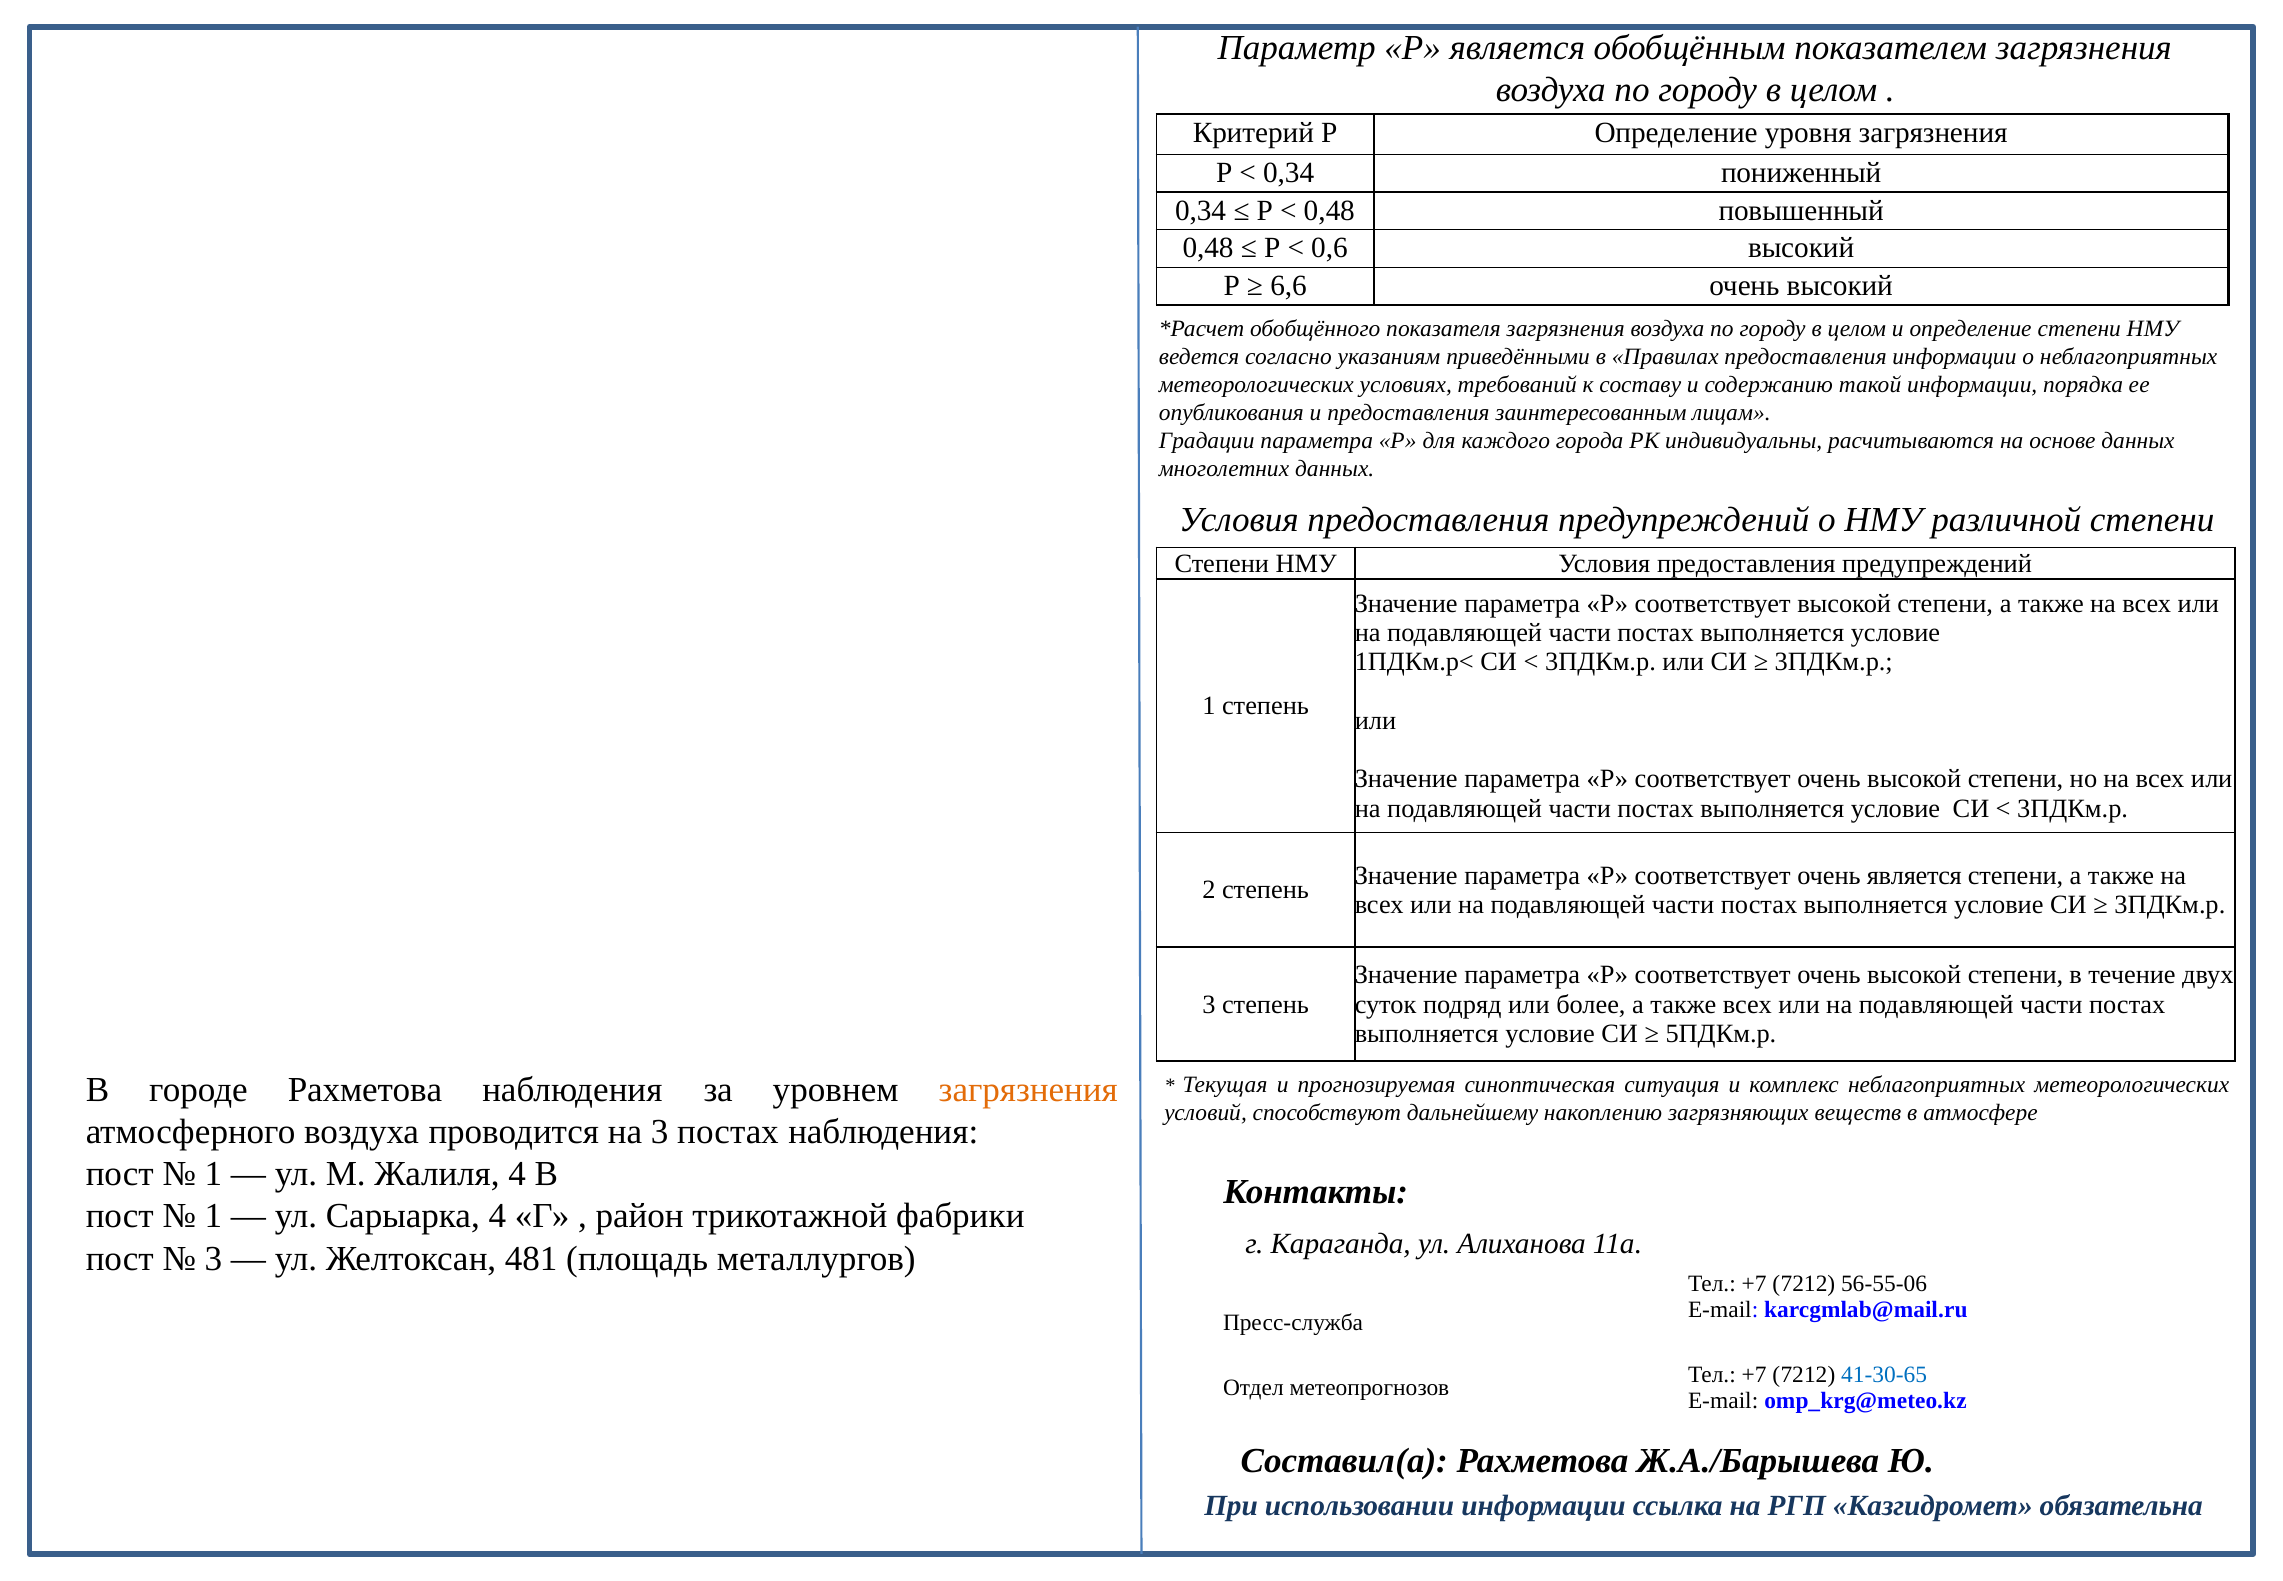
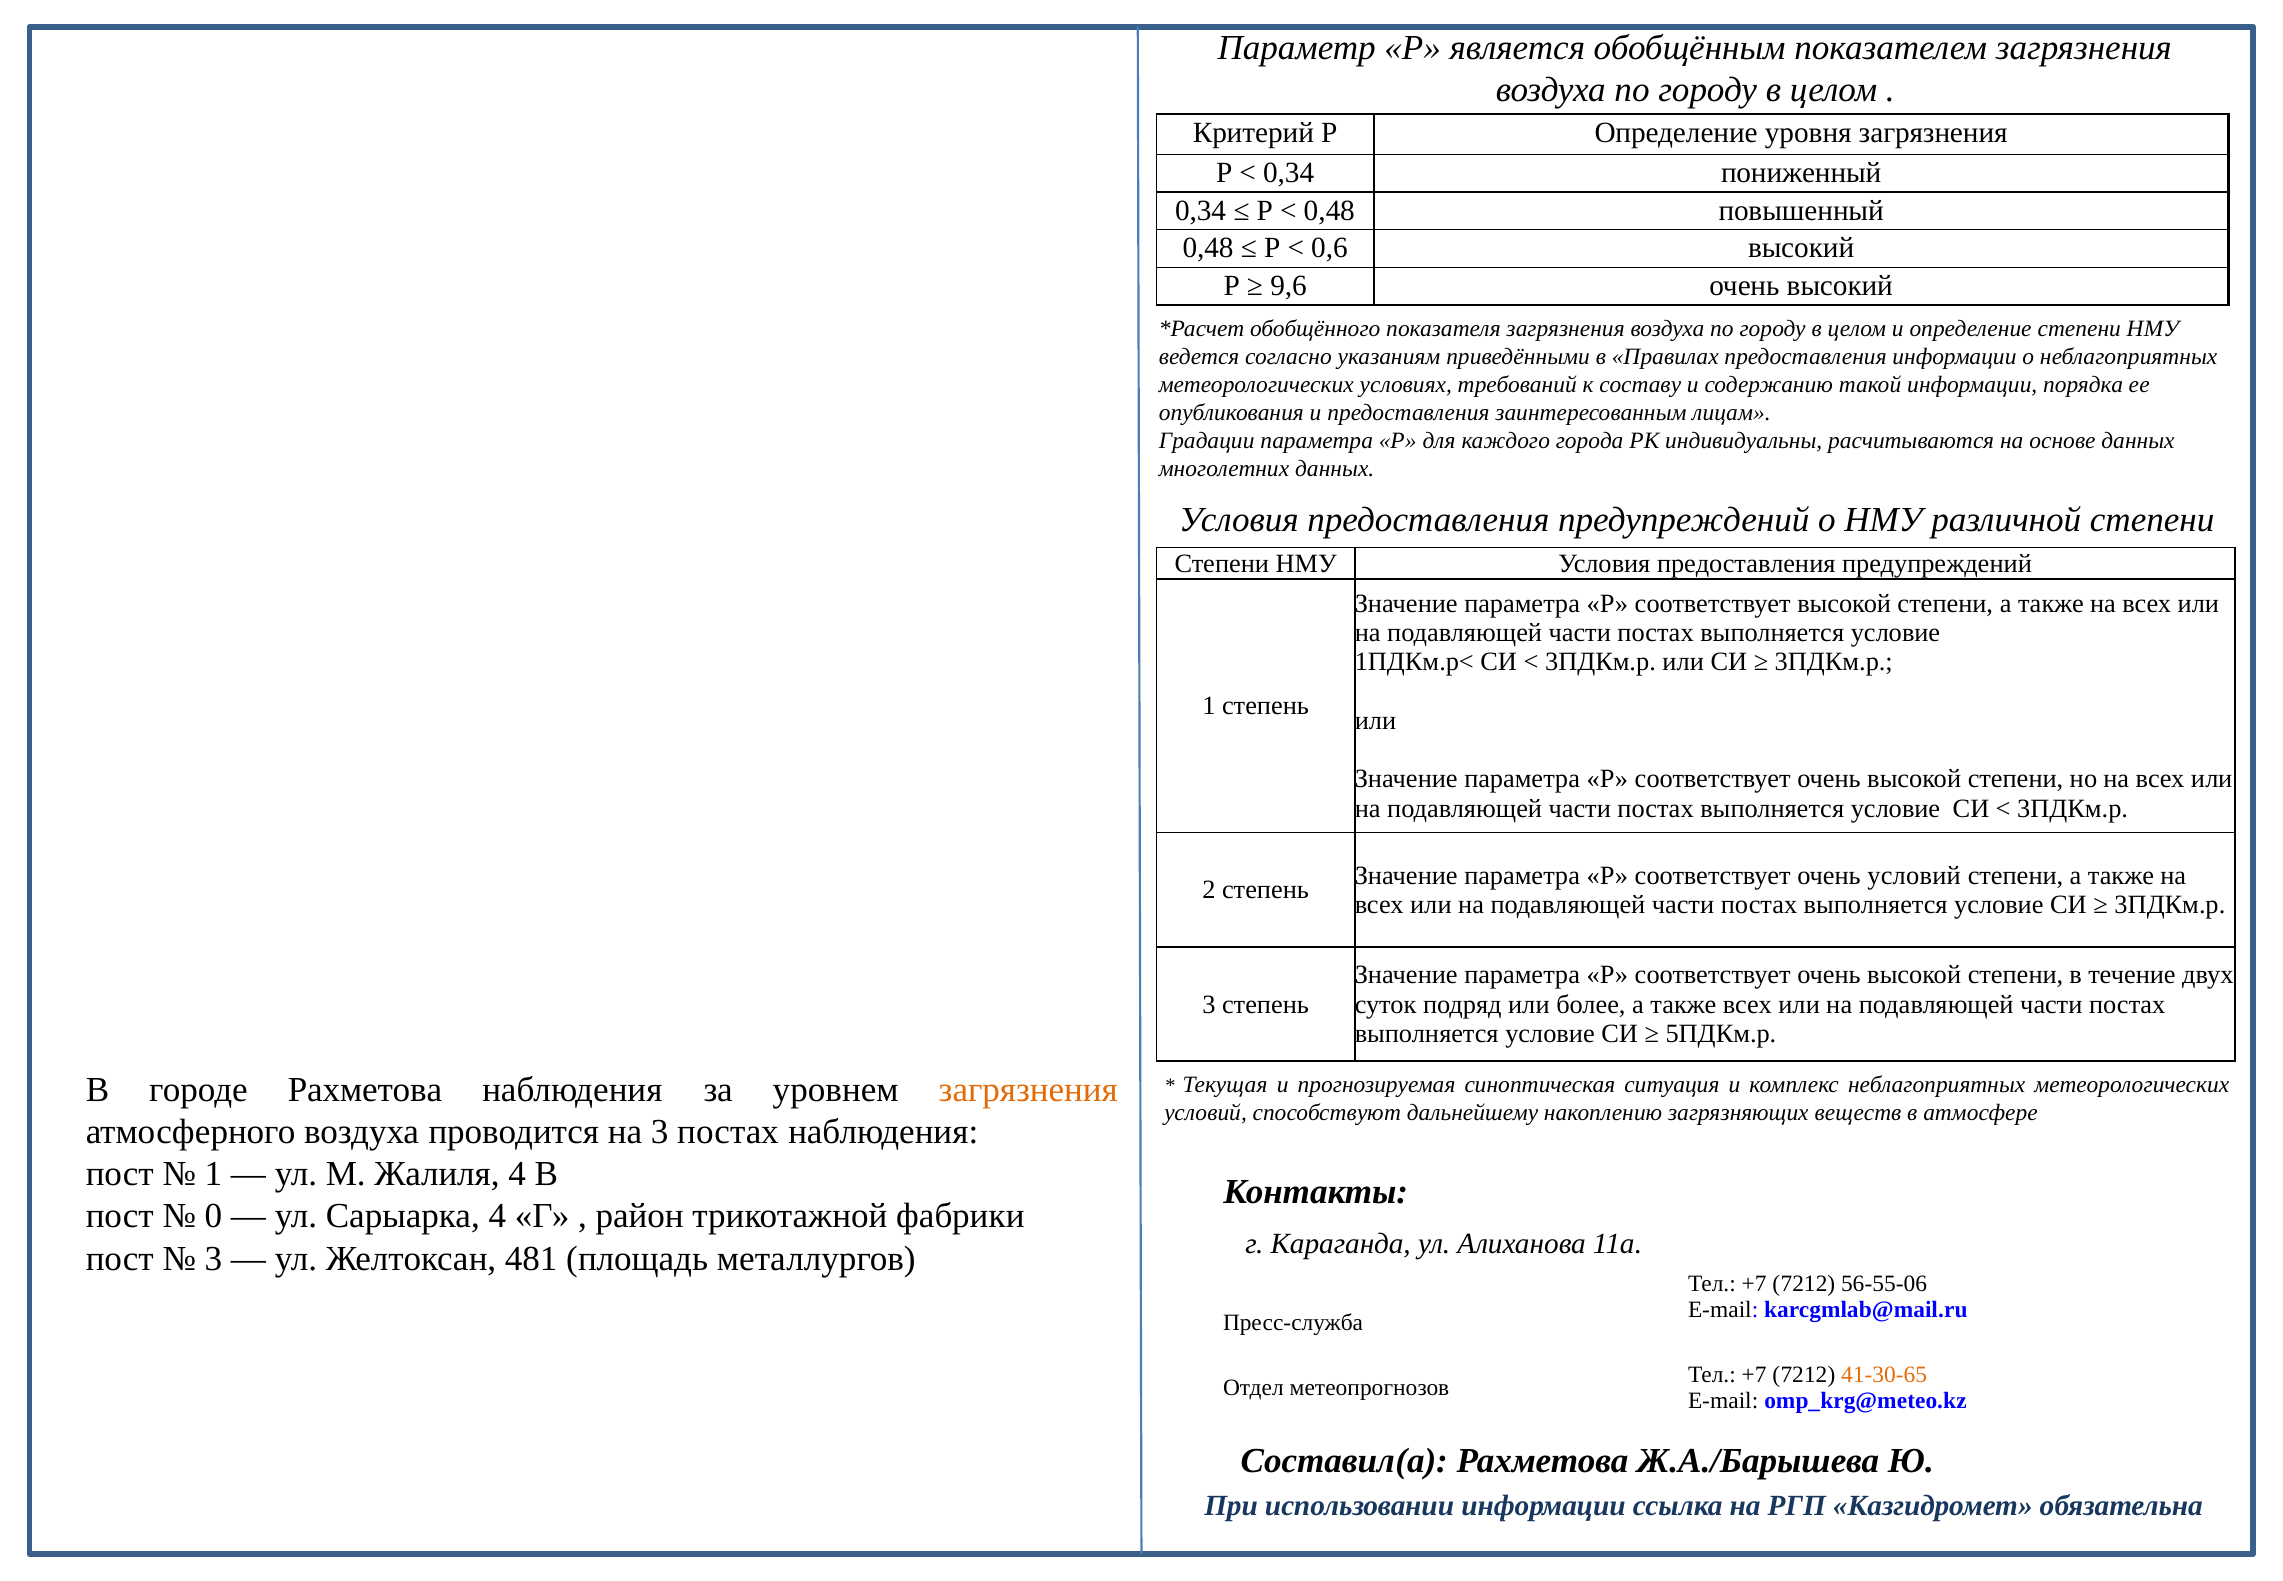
6,6: 6,6 -> 9,6 (1289, 286)
очень является: является -> условий (1914, 875)
1: 1 -> 0 (213, 1216)
41-30-65 colour: blue -> orange (1884, 1375)
